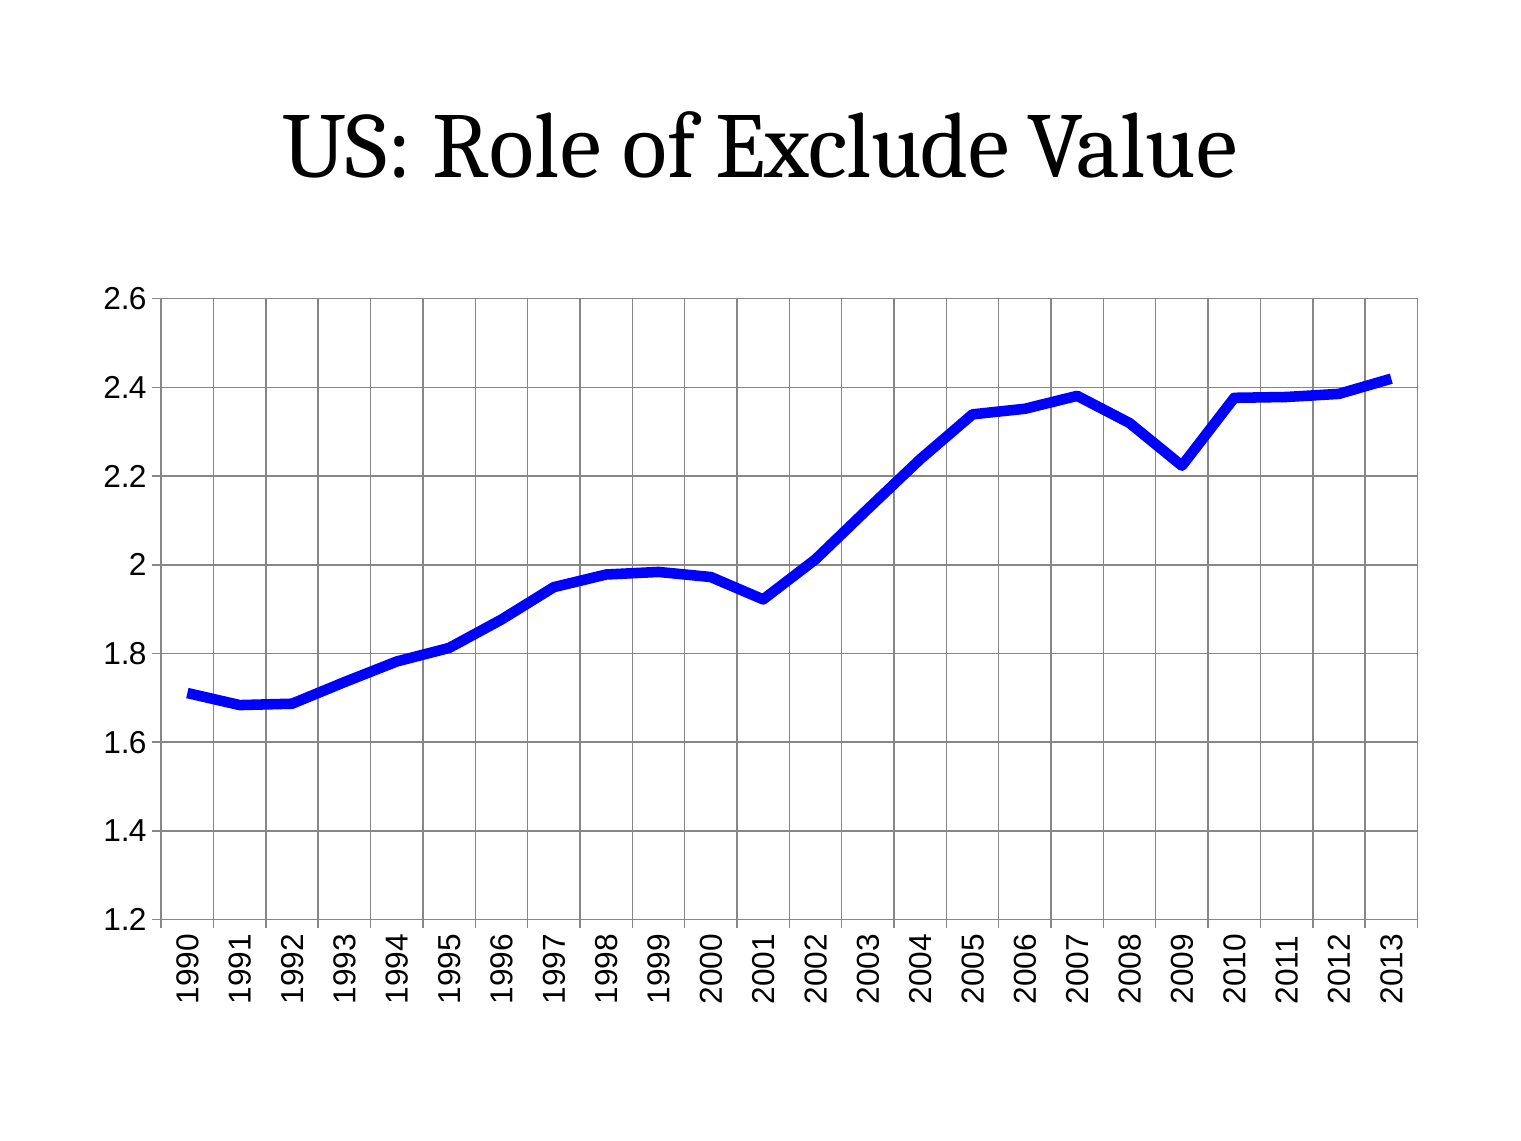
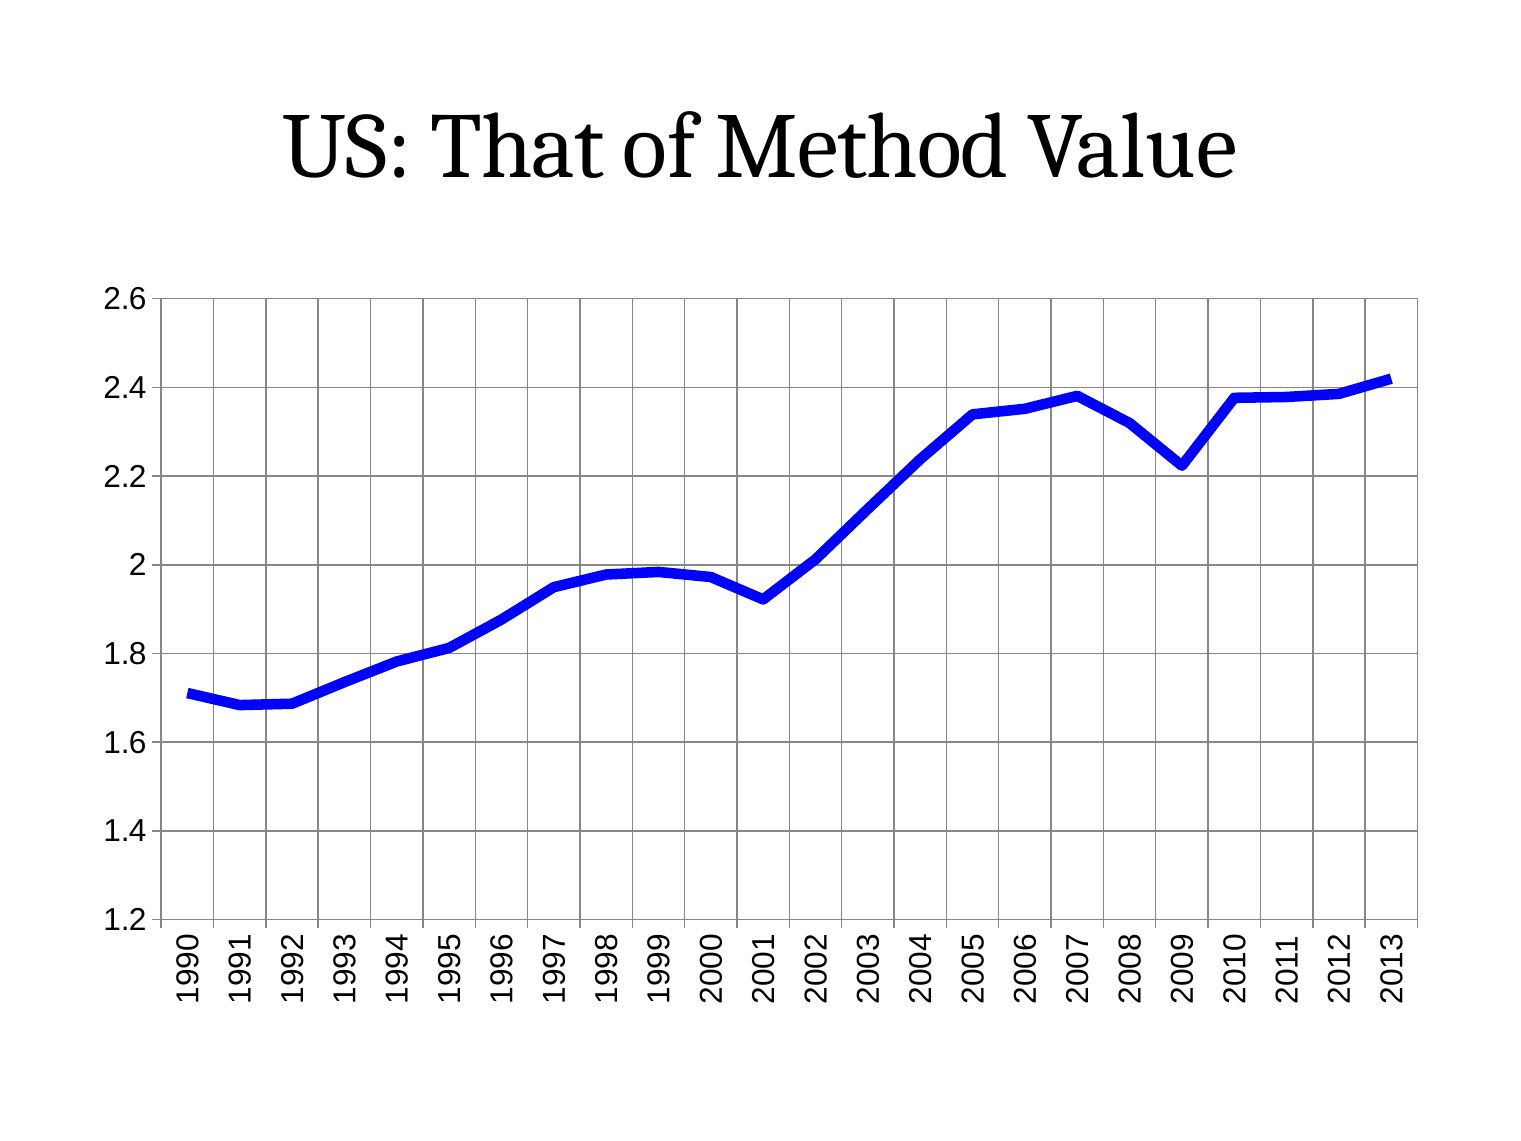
Role: Role -> That (518, 147)
Exclude: Exclude -> Method (862, 147)
